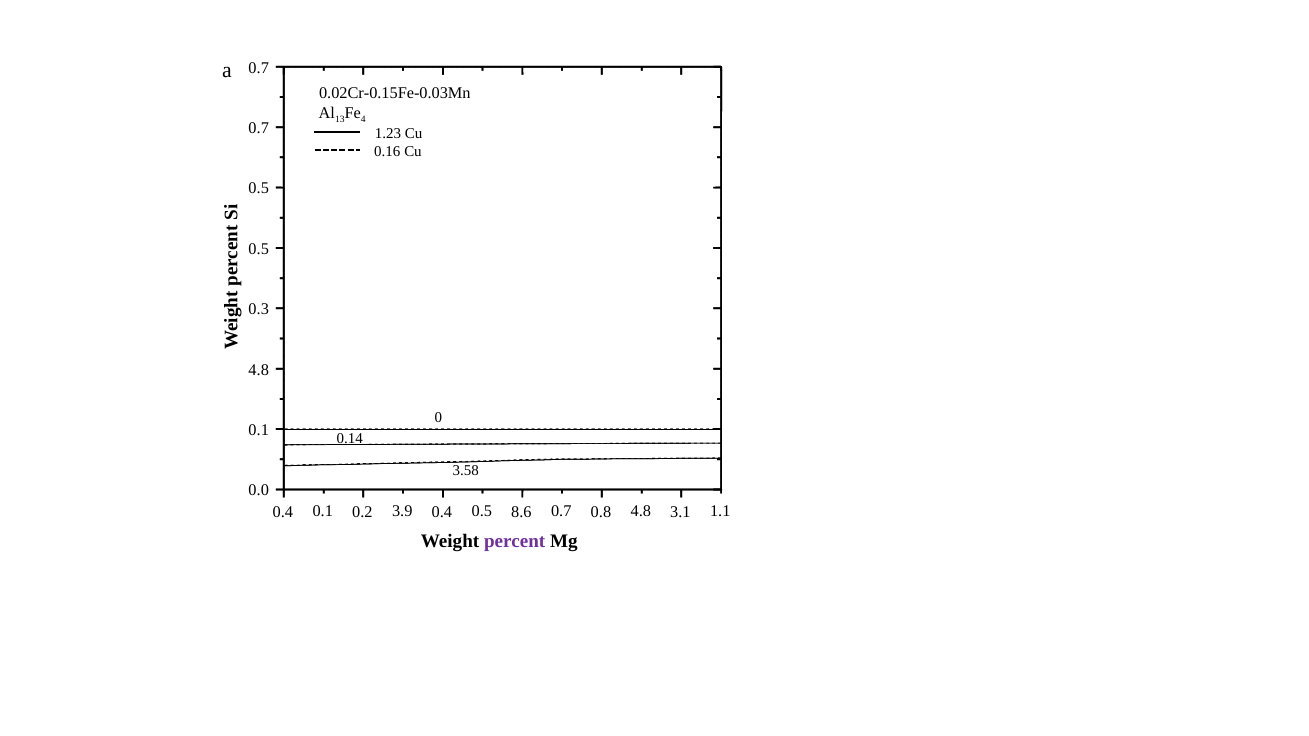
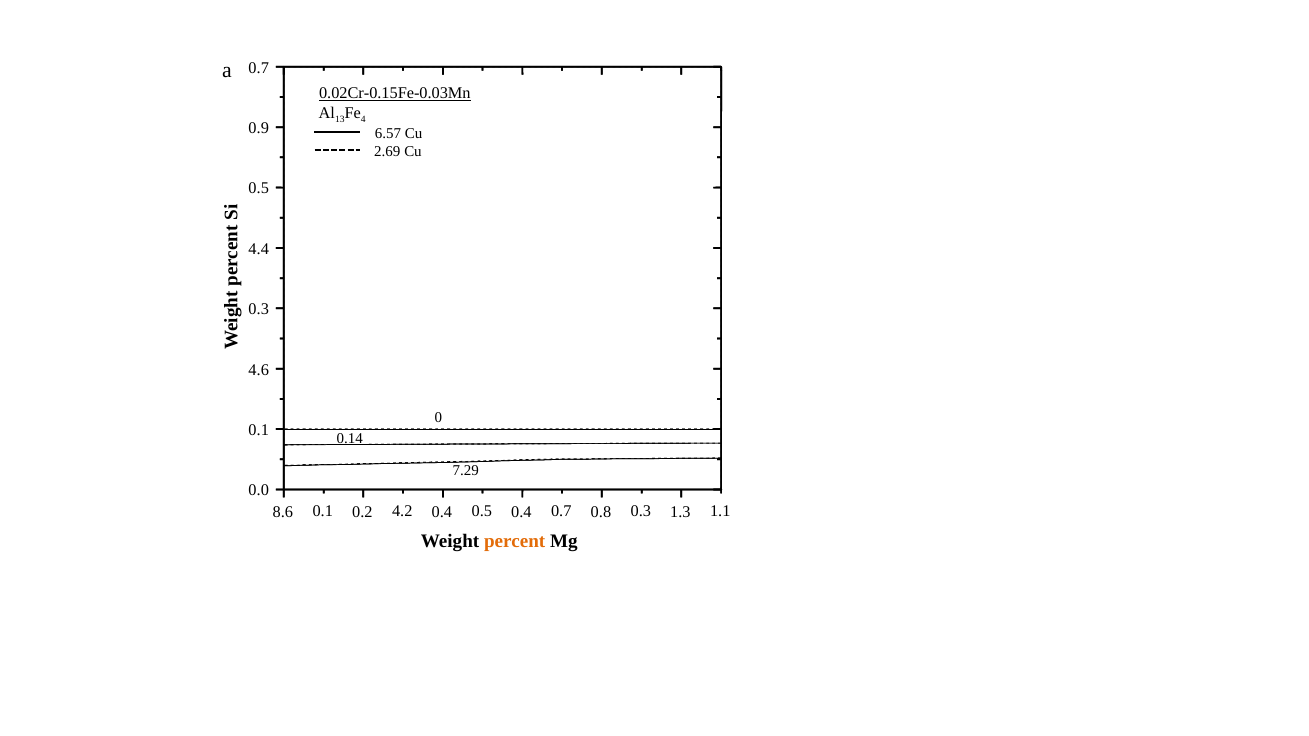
0.02Cr-0.15Fe-0.03Mn underline: none -> present (395, 93)
0.7: 0.7 -> 0.9 (259, 128)
1.23: 1.23 -> 6.57 (388, 134)
0.16: 0.16 -> 2.69 (387, 151)
0.5: 0.5 -> 4.4 (259, 249)
4.8: 4.8 -> 4.6 (259, 370)
3.58: 3.58 -> 7.29 (466, 471)
3.9: 3.9 -> 4.2 (402, 512)
0.7 4.8: 4.8 -> 0.3 (641, 512)
0.4: 0.4 -> 8.6 (283, 512)
0.4 8.6: 8.6 -> 0.4 (521, 512)
3.1: 3.1 -> 1.3 (680, 512)
percent colour: purple -> orange (515, 542)
